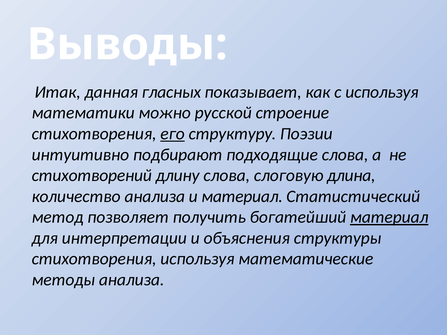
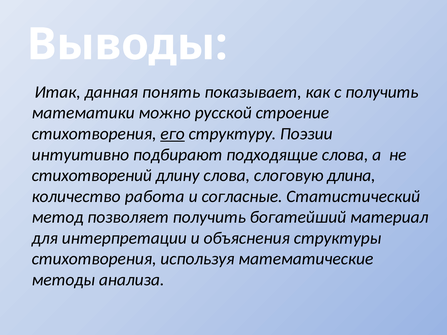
гласных: гласных -> понять (171, 92)
с используя: используя -> получить (382, 92)
количество анализа: анализа -> работа (155, 196)
и материал: материал -> согласные (242, 196)
материал underline: present -> none (389, 217)
